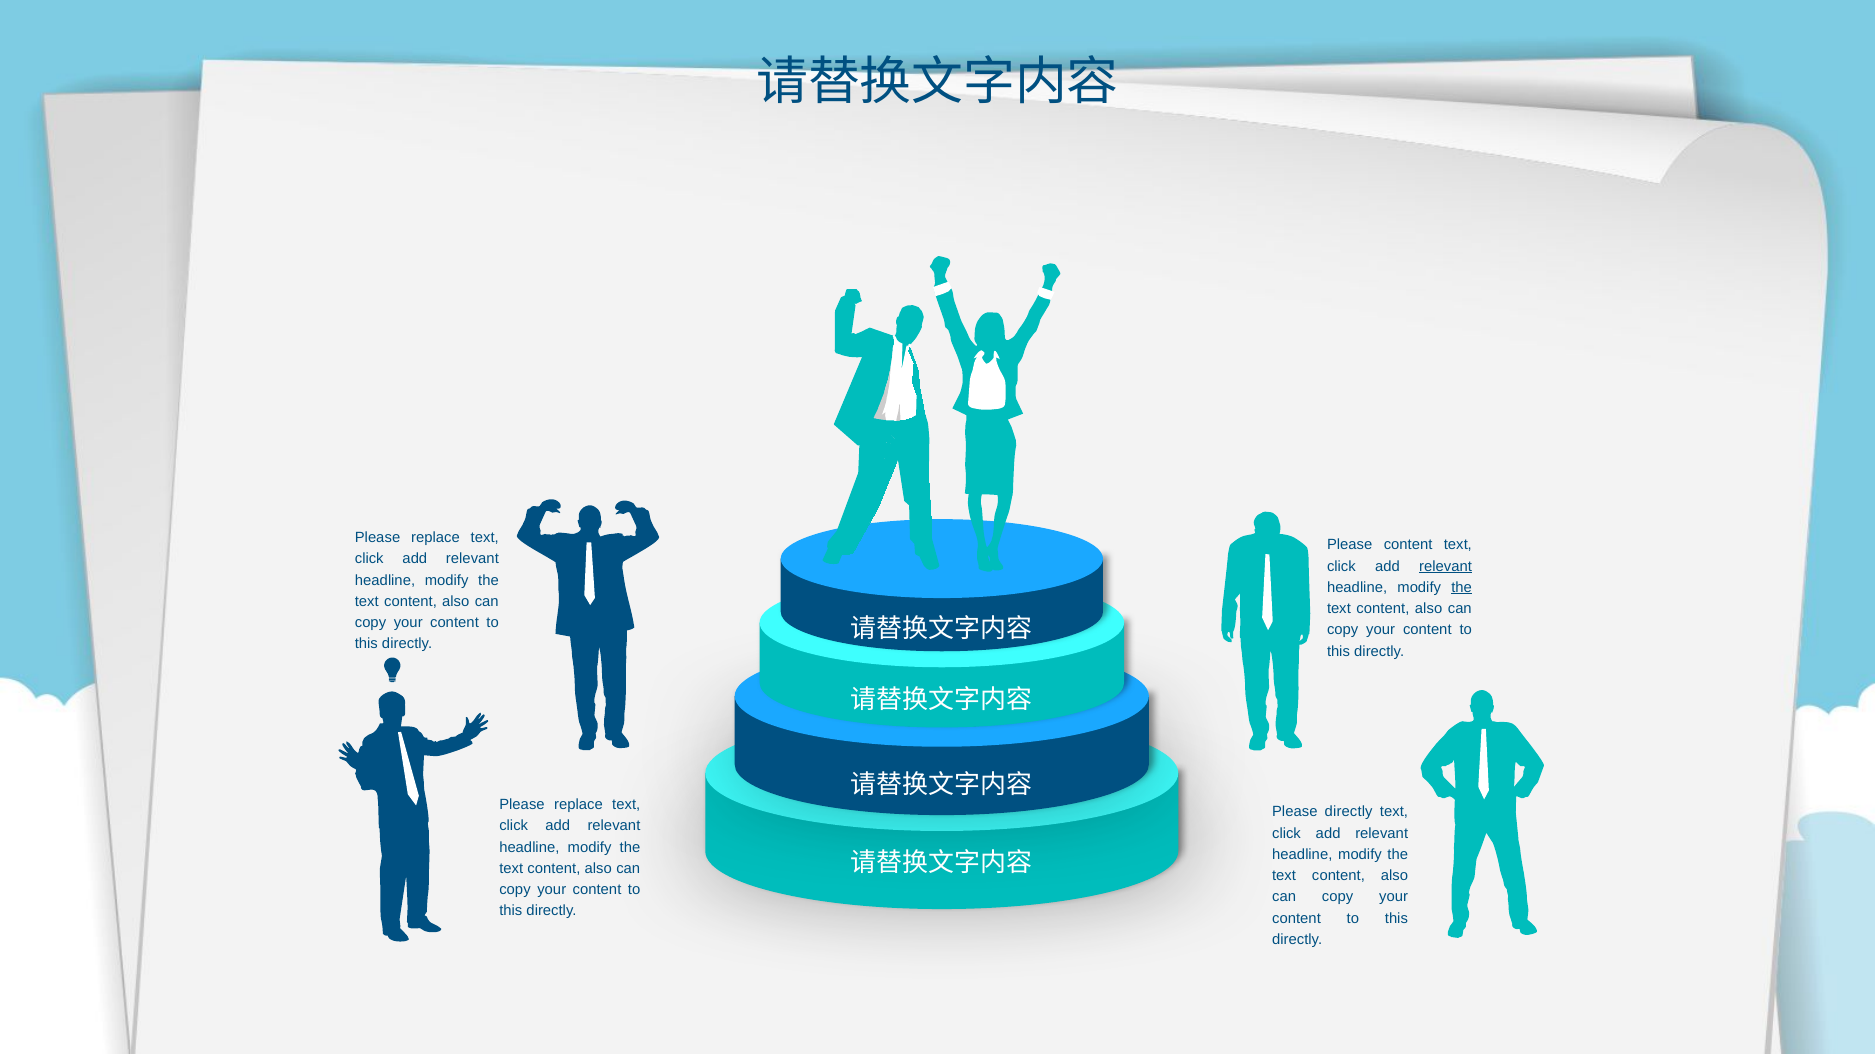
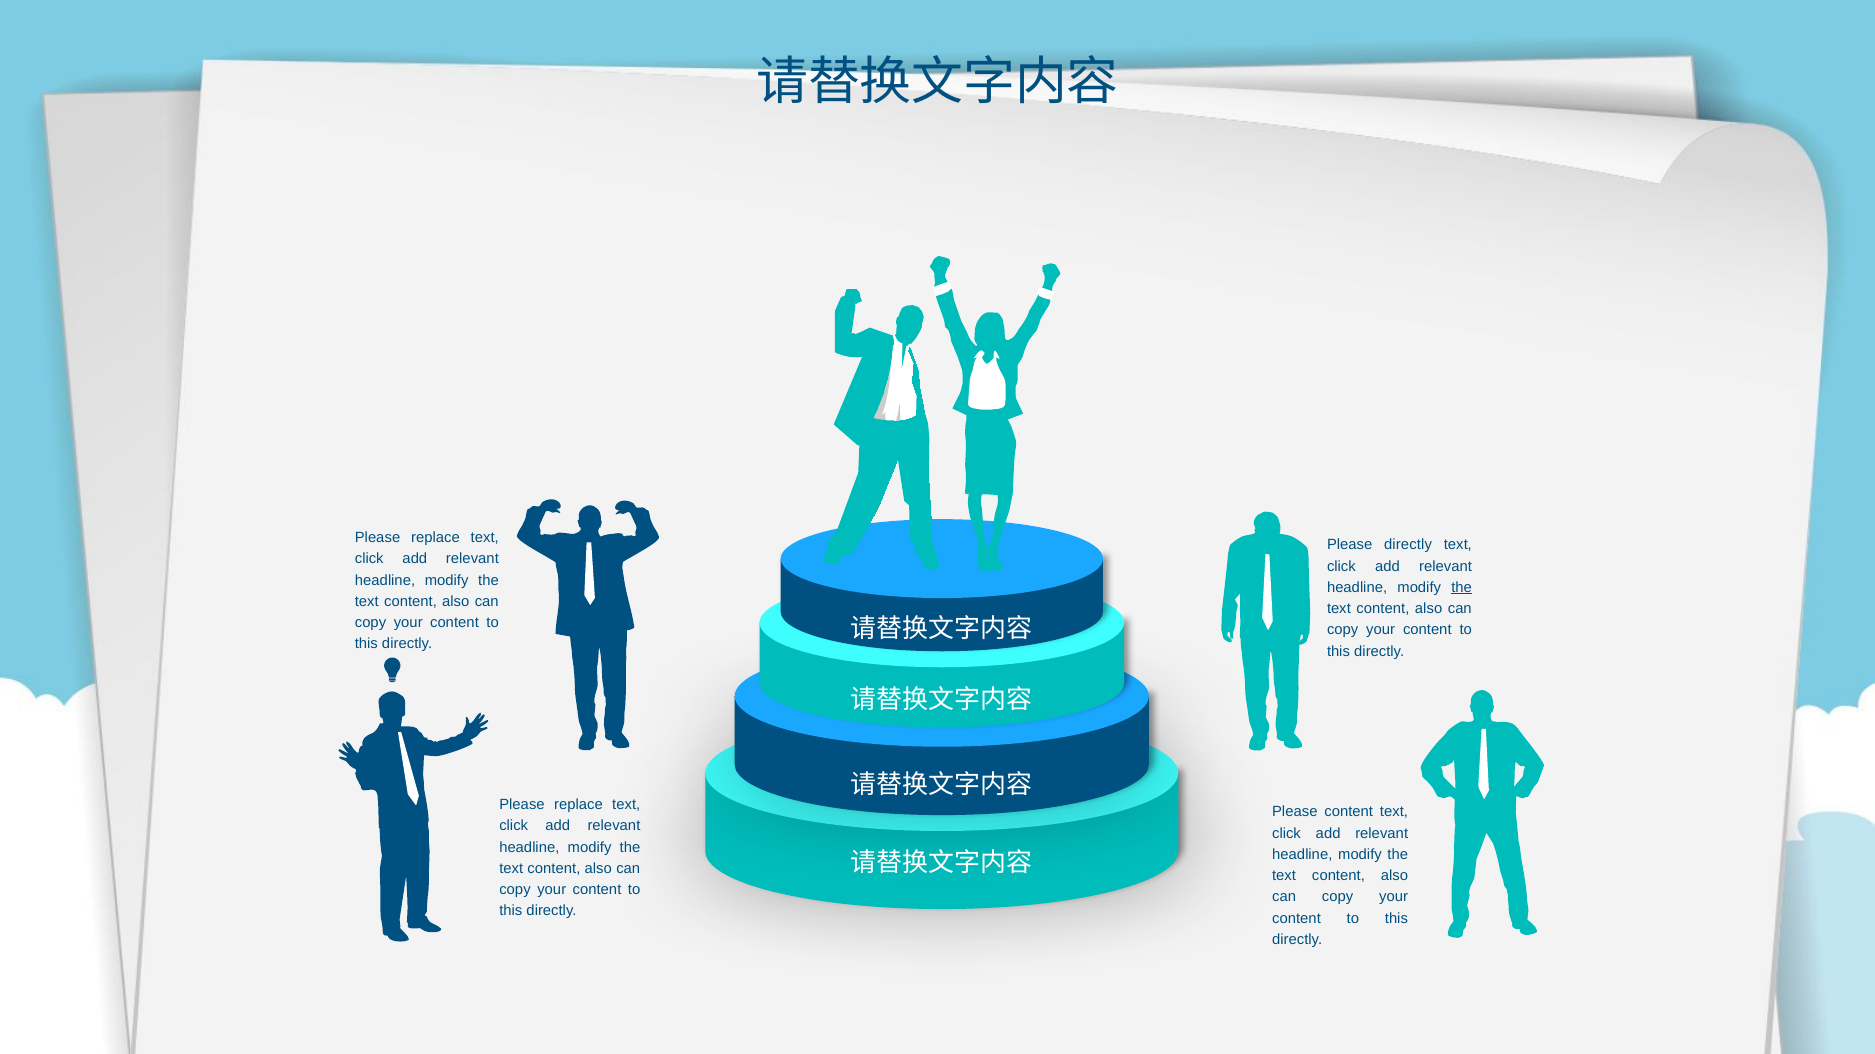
Please content: content -> directly (1408, 545)
relevant underline: present -> none (1446, 567)
Please directly: directly -> content (1349, 812)
